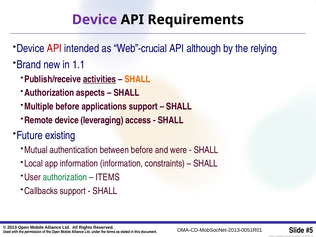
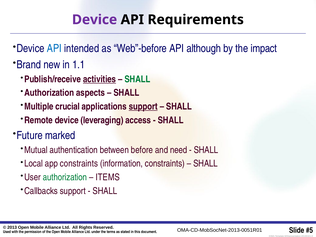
API colour: red -> blue (54, 48)
Web”-crucial: Web”-crucial -> Web”-before (140, 48)
relying: relying -> impact (264, 48)
SHALL colour: orange -> green (137, 79)
Multiple before: before -> crucial (68, 107)
support underline: none -> present (143, 107)
existing: existing -> marked (60, 135)
were: were -> need (179, 150)
app information: information -> constraints (79, 164)
